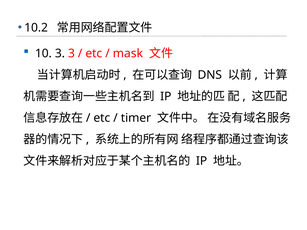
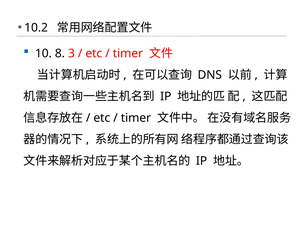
10 3: 3 -> 8 (60, 54)
mask: mask -> timer (128, 54)
